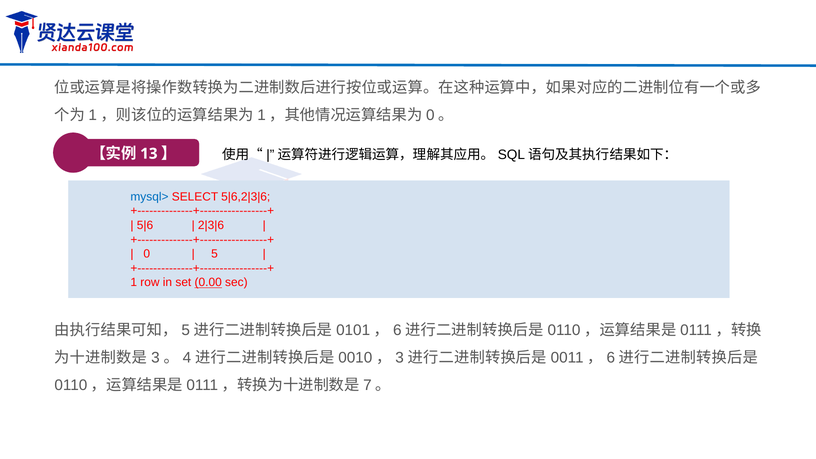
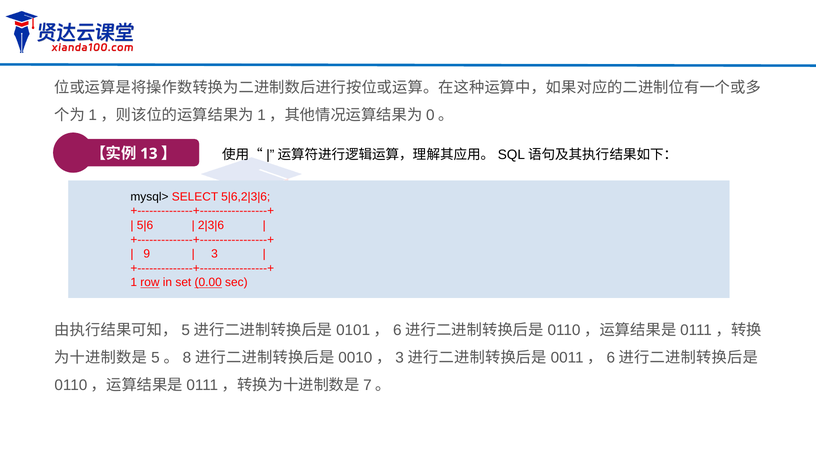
mysql> colour: blue -> black (149, 197)
0: 0 -> 9 (147, 254)
5: 5 -> 3 (214, 254)
row underline: none -> present (150, 283)
3: 3 -> 5 (155, 358)
4: 4 -> 8 (187, 358)
